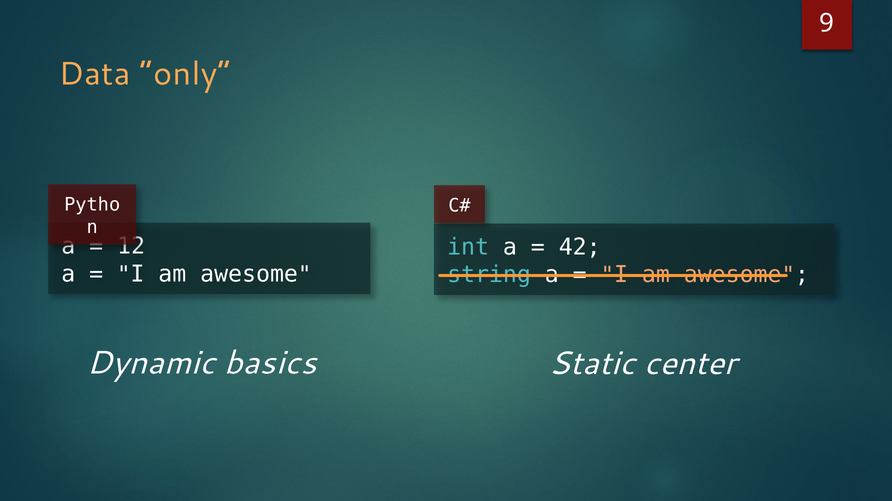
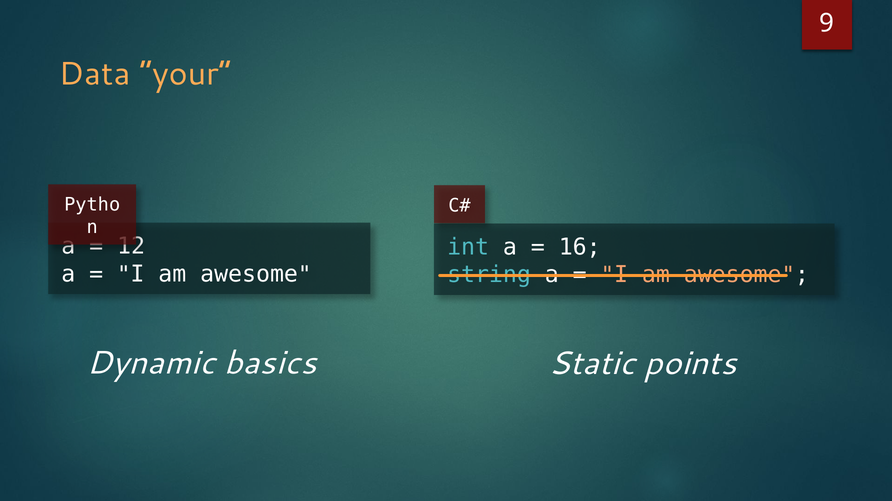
only: only -> your (186, 74)
42: 42 -> 16 (580, 247)
center: center -> points (690, 364)
